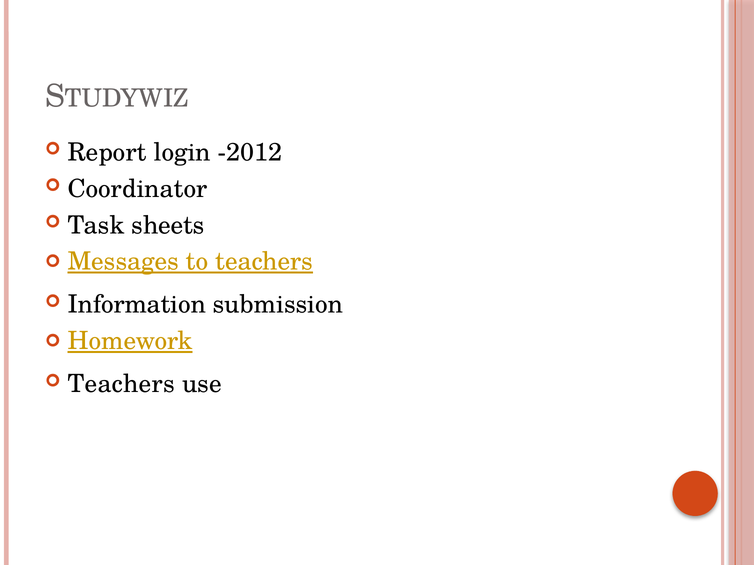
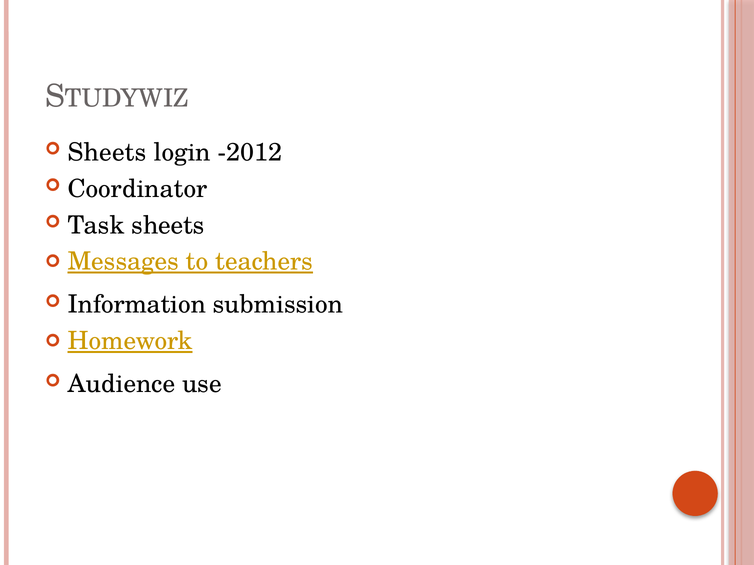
Report: Report -> Sheets (107, 153)
Teachers: Teachers -> Audience (121, 385)
